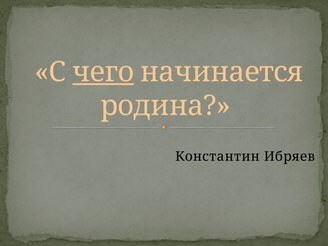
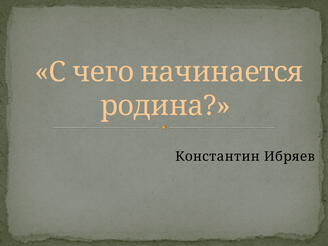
чего underline: present -> none (103, 72)
